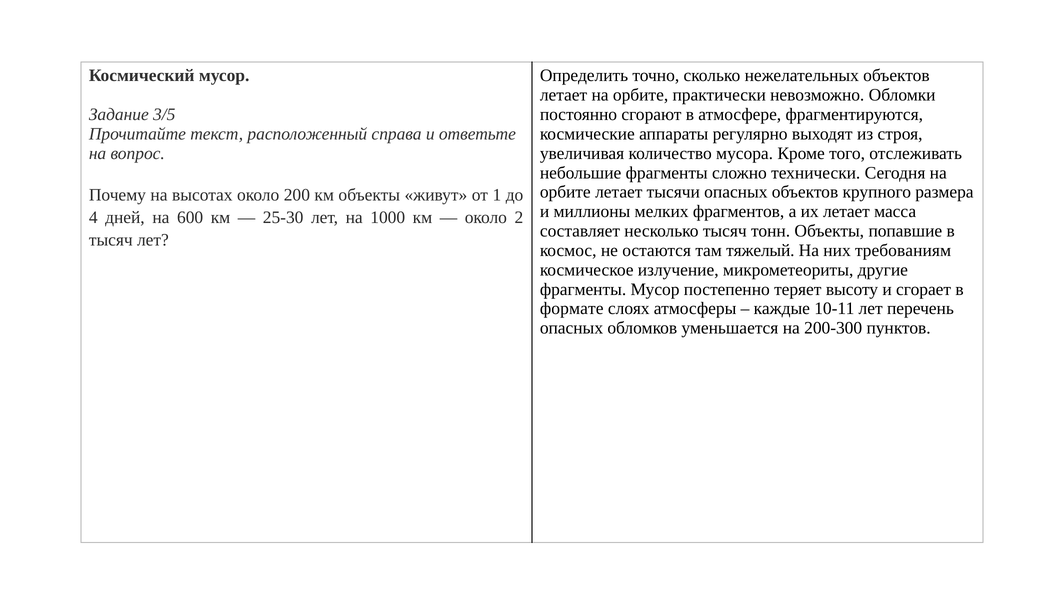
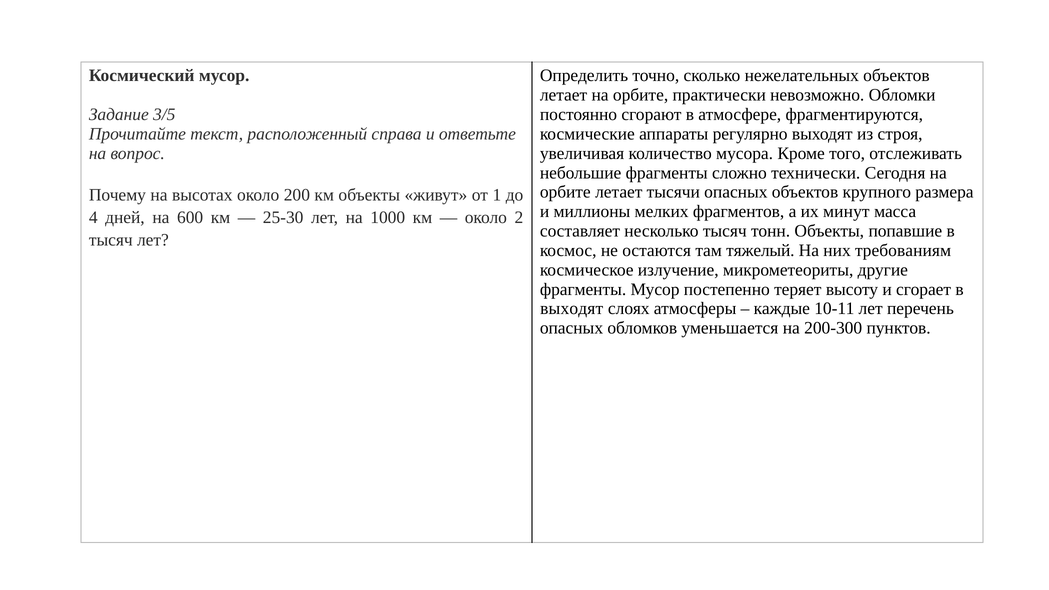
их летает: летает -> минут (846, 212)
формате: формате -> выходят (572, 309)
